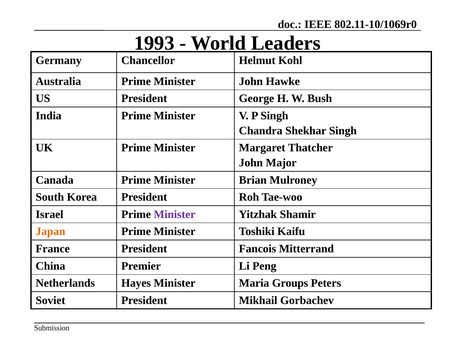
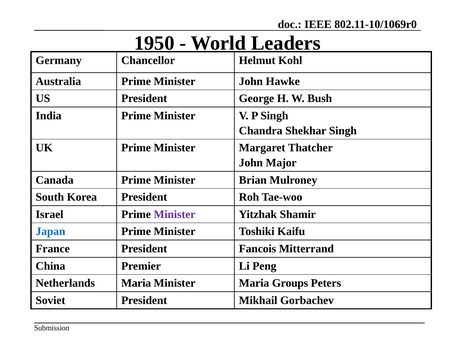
1993: 1993 -> 1950 (154, 43)
Japan colour: orange -> blue (51, 231)
Netherlands Hayes: Hayes -> Maria (136, 283)
